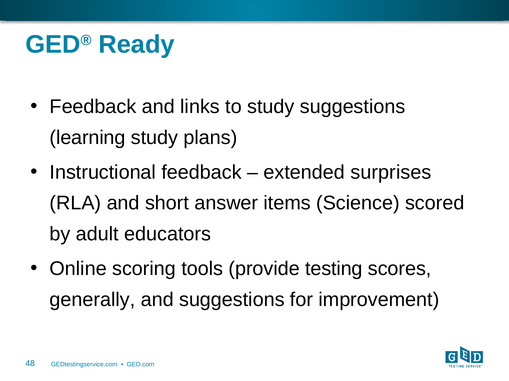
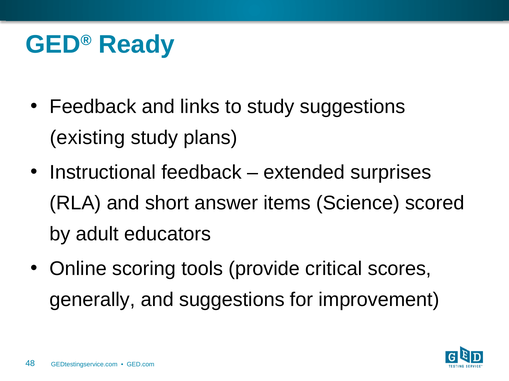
learning: learning -> existing (87, 138)
testing: testing -> critical (334, 269)
